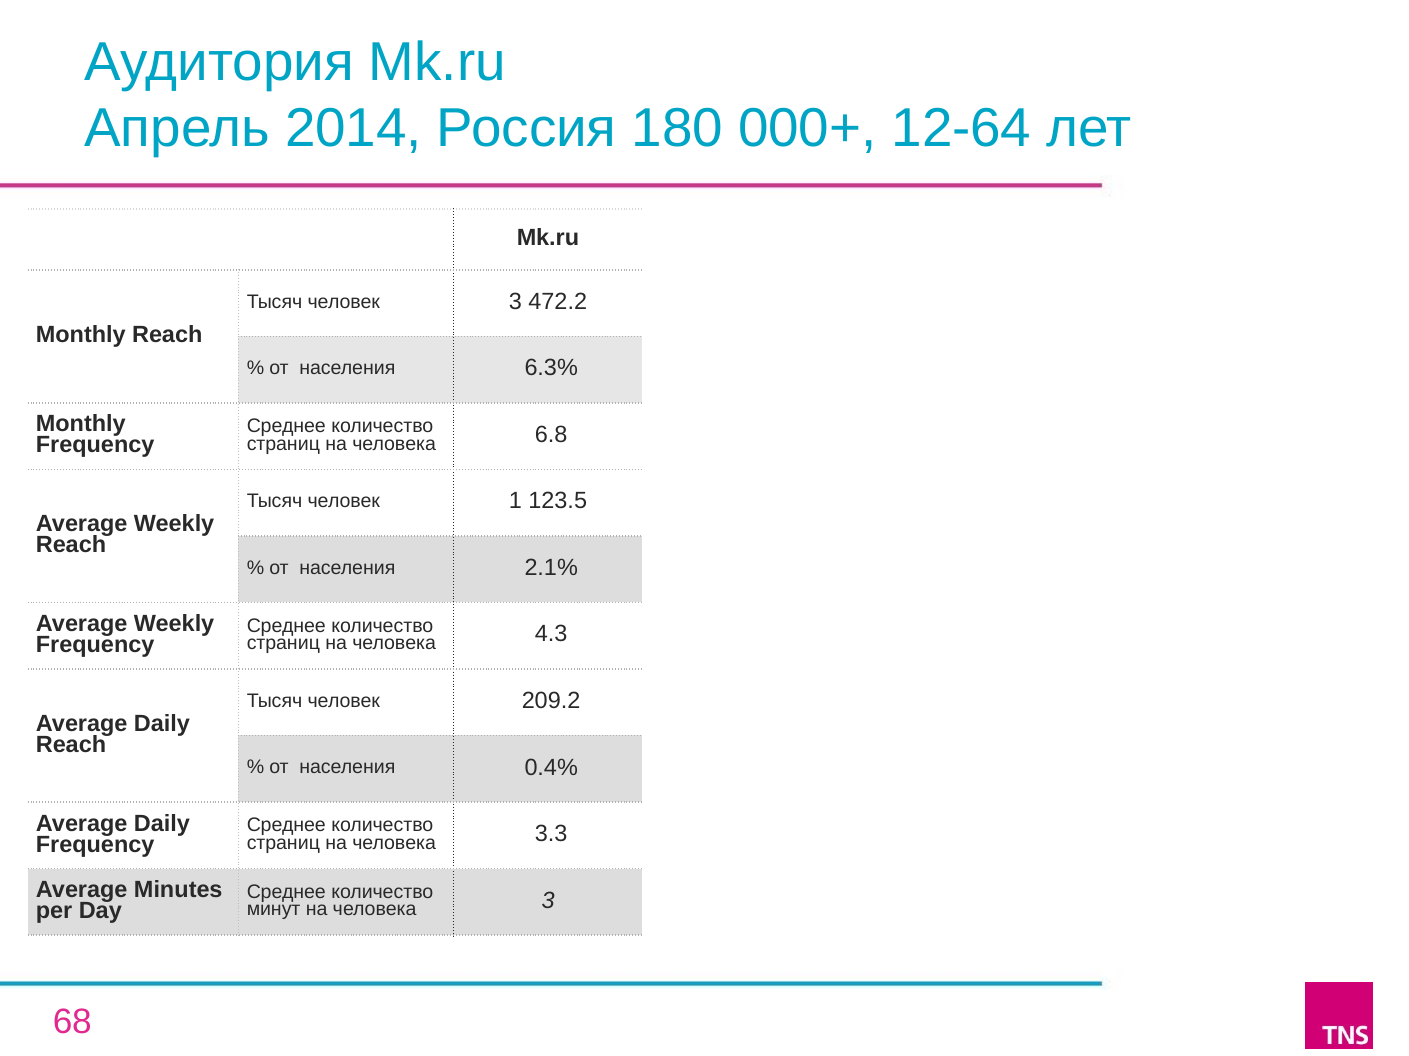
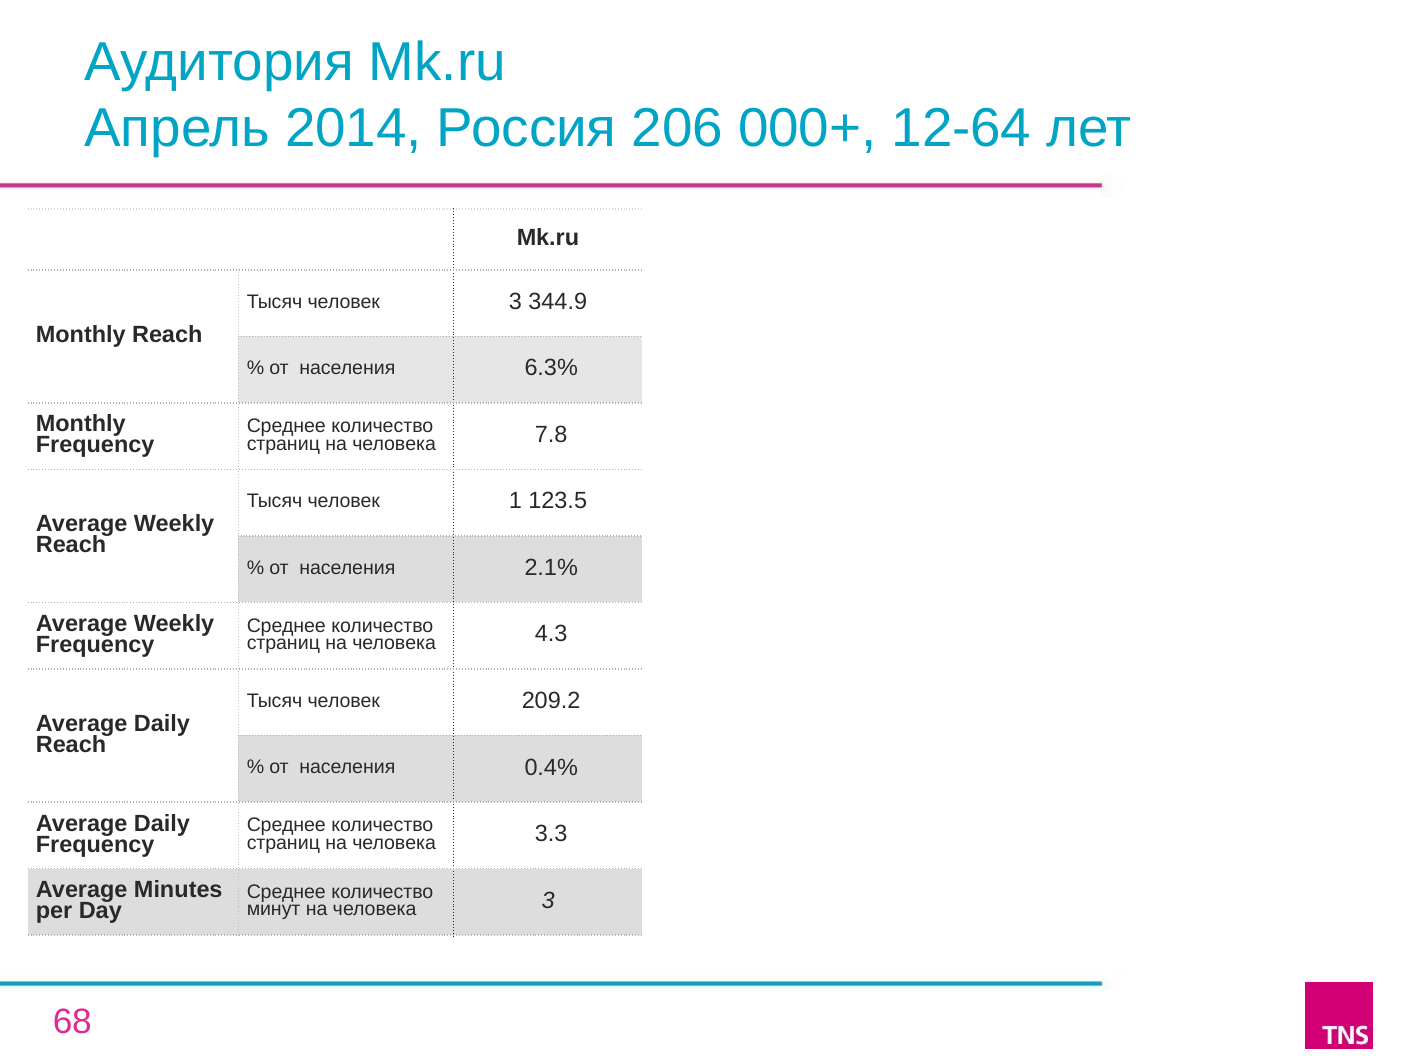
180: 180 -> 206 (677, 128)
472.2: 472.2 -> 344.9 (558, 302)
6.8: 6.8 -> 7.8 (551, 435)
